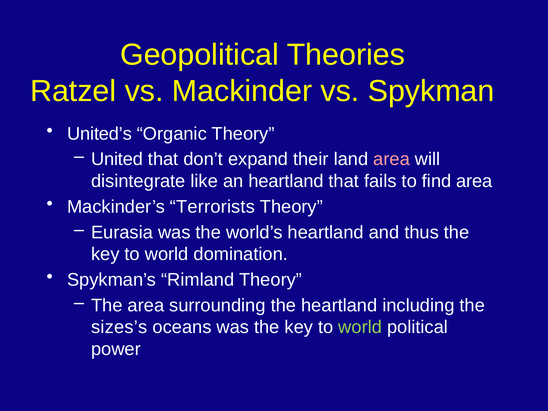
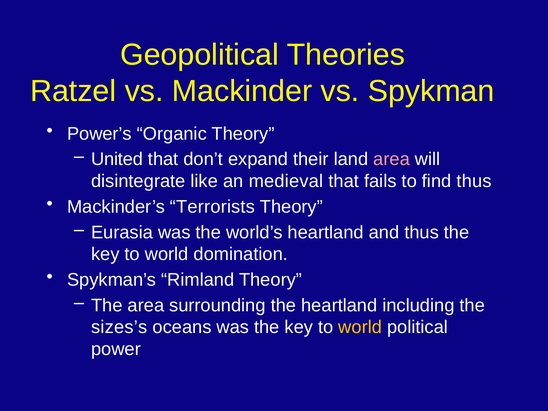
United’s: United’s -> Power’s (99, 134)
an heartland: heartland -> medieval (286, 181)
find area: area -> thus (474, 181)
world colour: light green -> yellow (360, 327)
